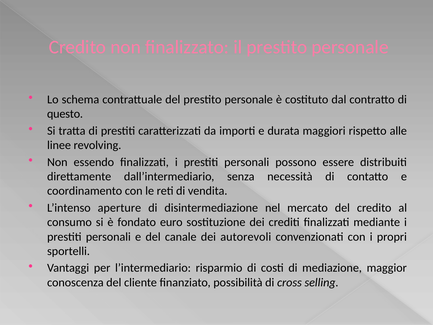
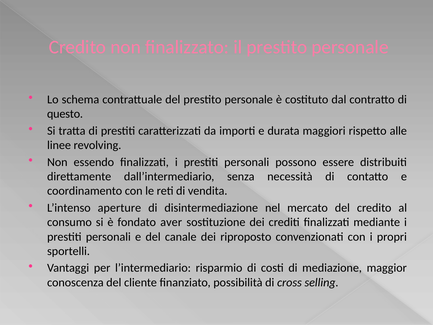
euro: euro -> aver (171, 222)
autorevoli: autorevoli -> riproposto (246, 237)
